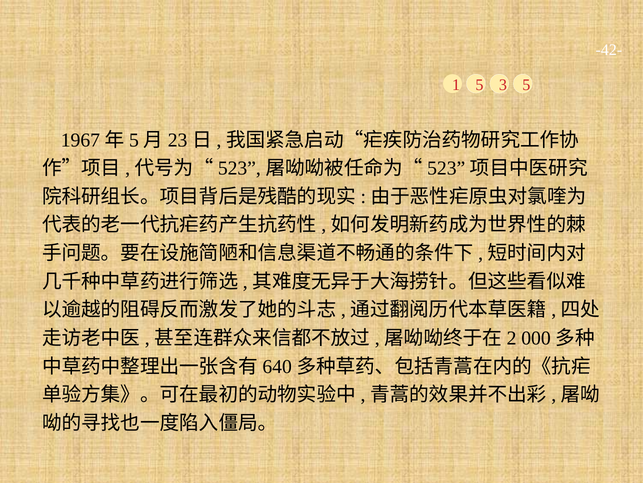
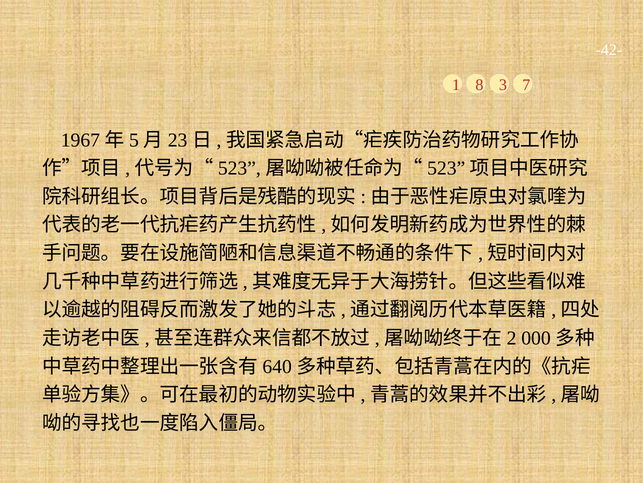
1 5: 5 -> 8 (480, 85)
3 5: 5 -> 7 (526, 85)
